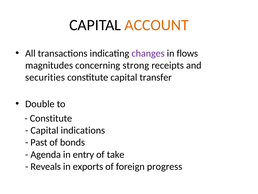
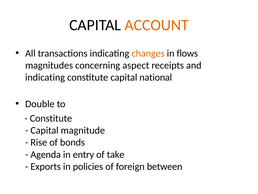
changes colour: purple -> orange (148, 53)
strong: strong -> aspect (136, 65)
securities: securities -> indicating (45, 77)
transfer: transfer -> national (156, 77)
indications: indications -> magnitude (83, 130)
Past: Past -> Rise (39, 142)
Reveals: Reveals -> Exports (46, 166)
exports: exports -> policies (88, 166)
progress: progress -> between (165, 166)
